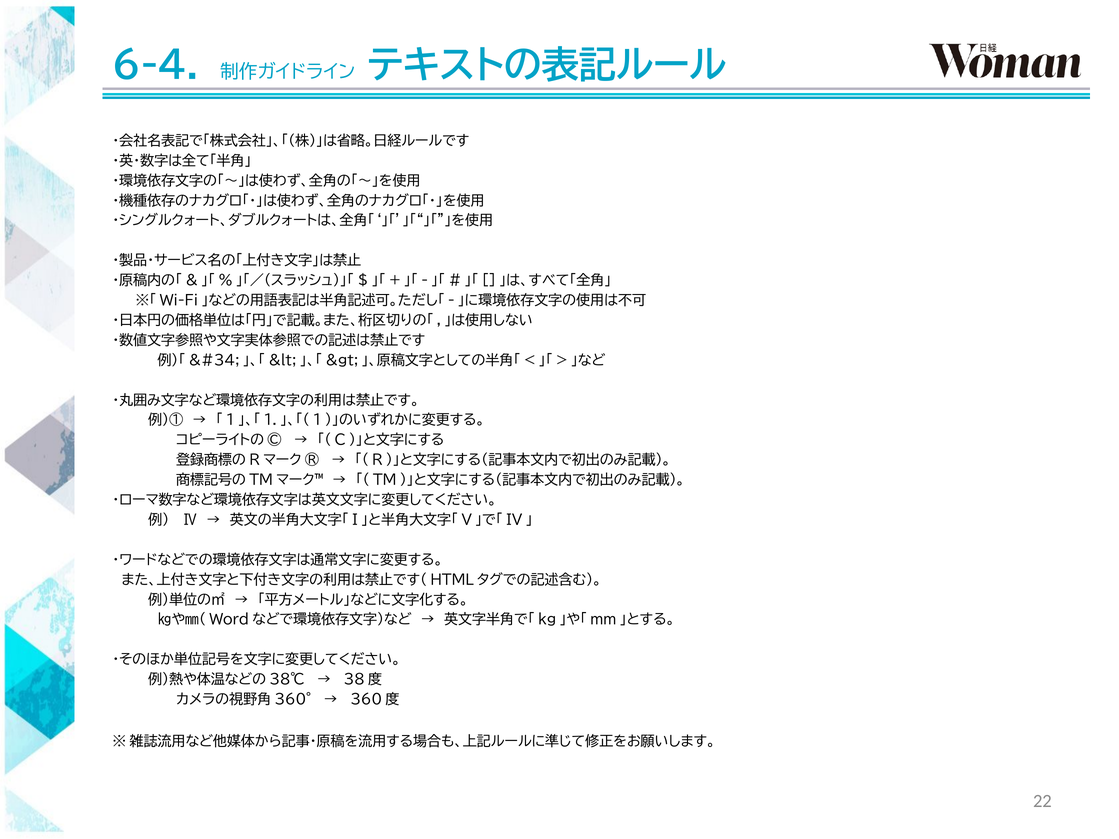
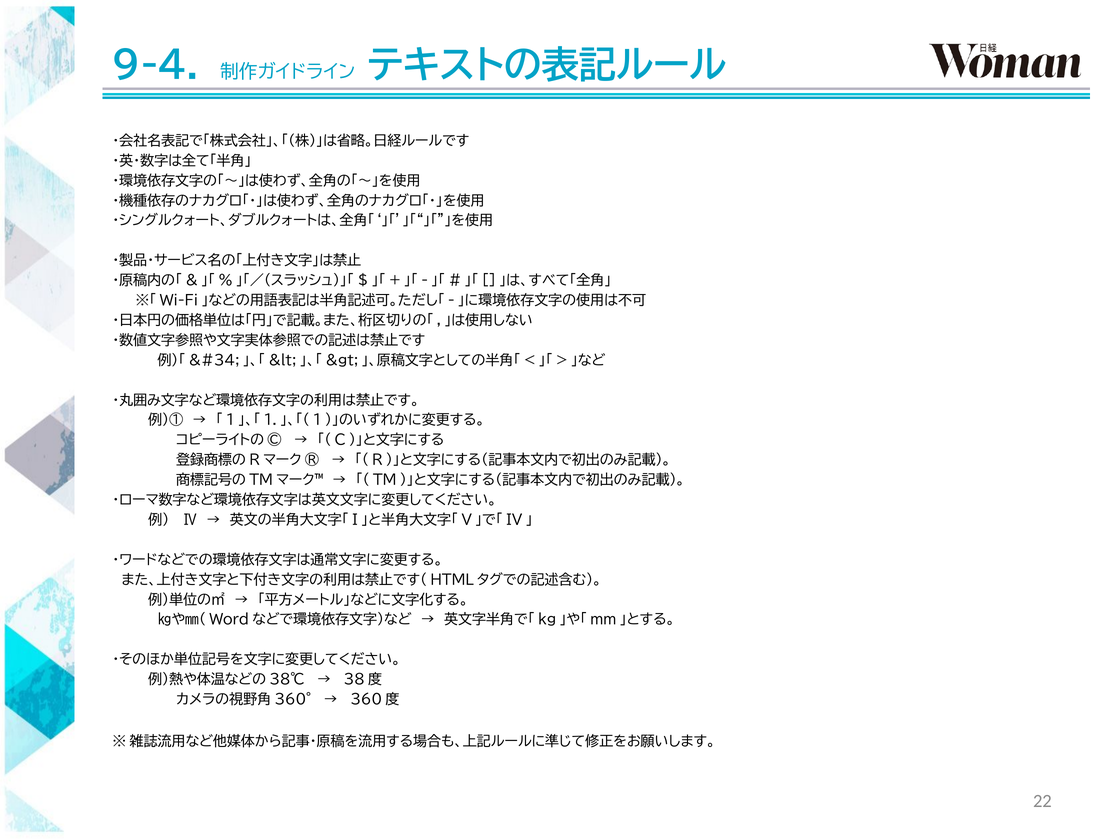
6-4: 6-4 -> 9-4 (156, 66)
